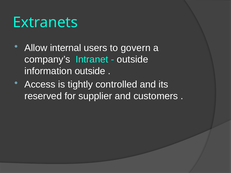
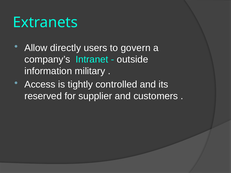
internal: internal -> directly (66, 48)
information outside: outside -> military (90, 71)
